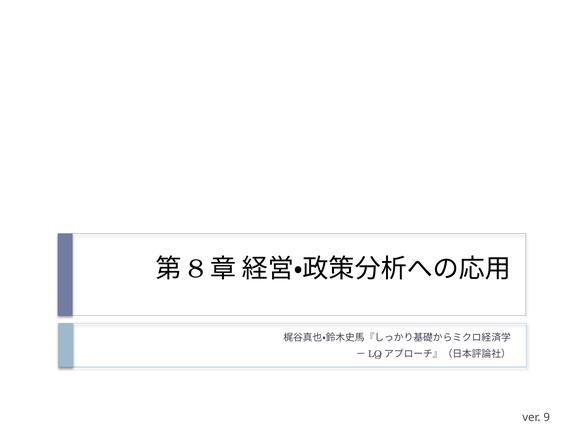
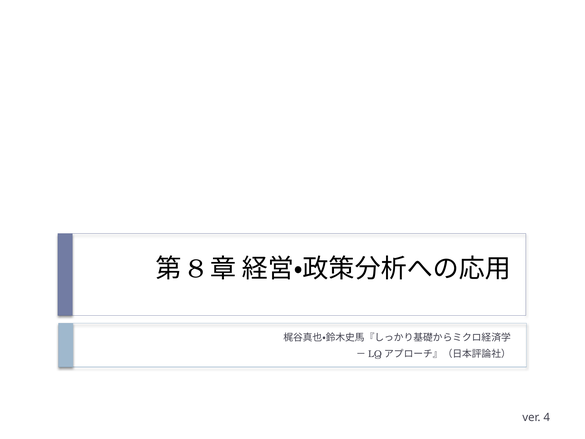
9: 9 -> 4 (547, 417)
